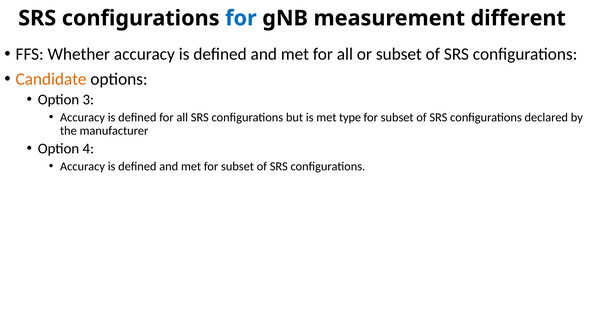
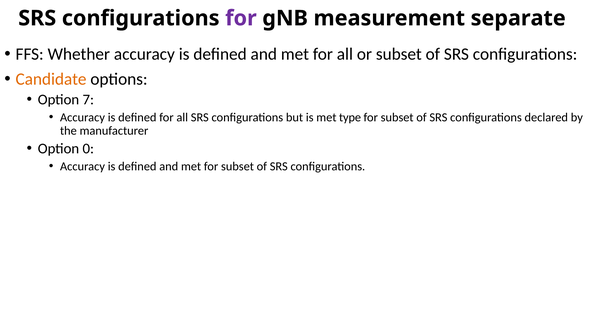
for colour: blue -> purple (241, 18)
different: different -> separate (518, 18)
3: 3 -> 7 (88, 99)
4: 4 -> 0 (88, 148)
